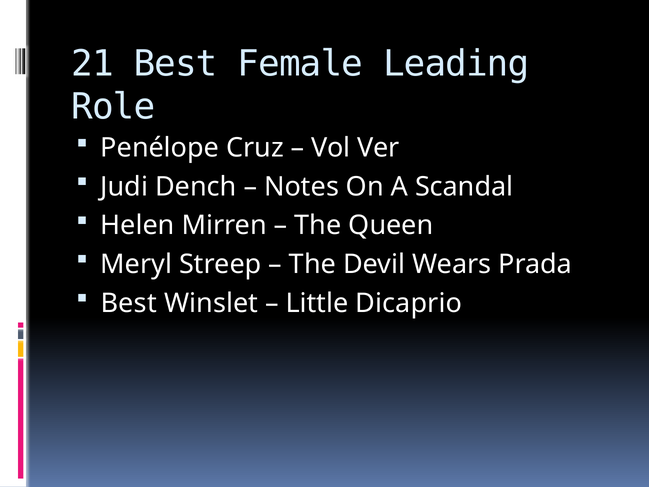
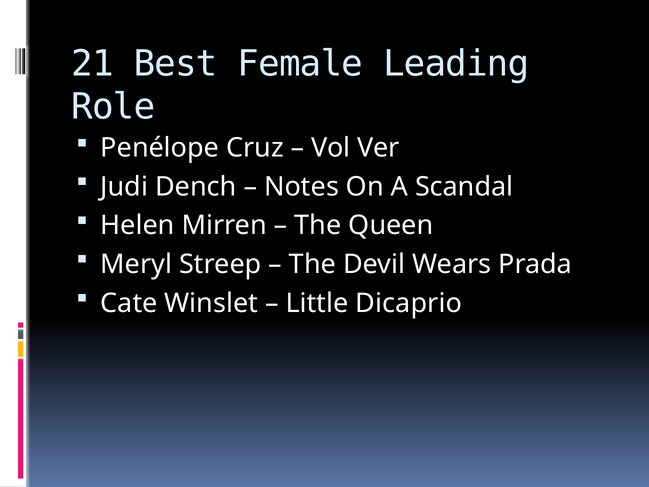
Best: Best -> Cate (129, 303)
